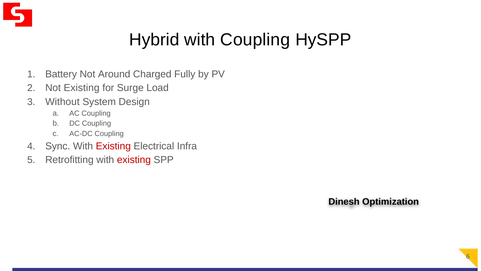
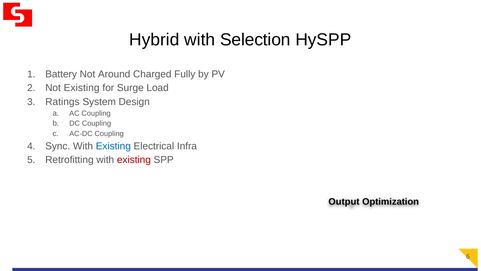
with Coupling: Coupling -> Selection (255, 40)
Without: Without -> Ratings (62, 102)
Existing colour: red -> blue (113, 146)
Dinesh: Dinesh -> Output (344, 201)
